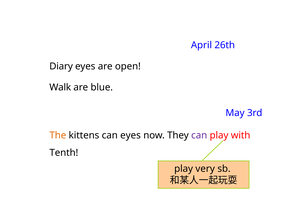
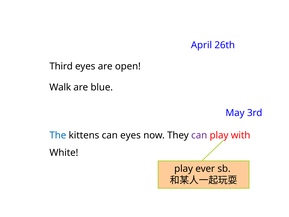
Diary: Diary -> Third (61, 66)
The colour: orange -> blue (58, 135)
Tenth: Tenth -> White (64, 153)
very: very -> ever (205, 169)
